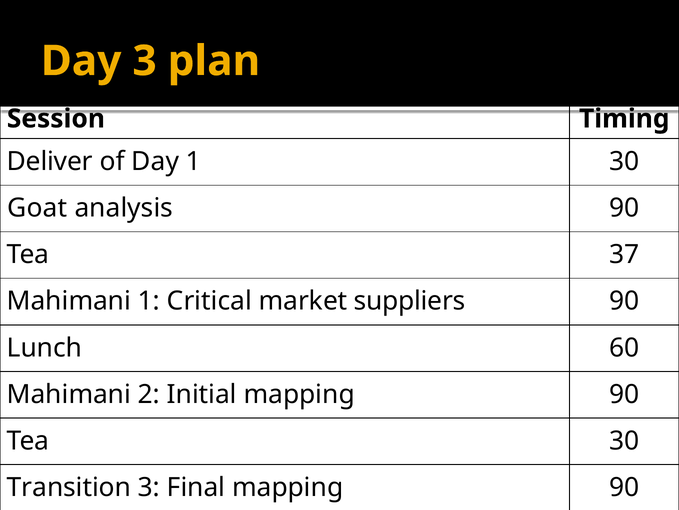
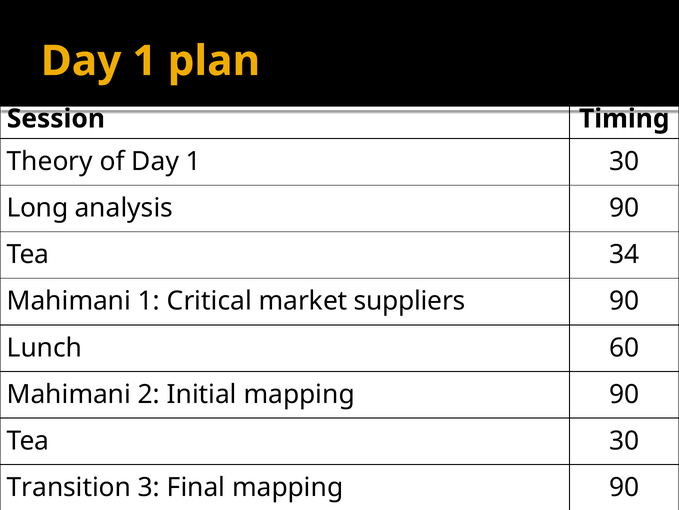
3: 3 -> 1 (145, 61)
Deliver: Deliver -> Theory (50, 161)
Goat: Goat -> Long (37, 208)
37: 37 -> 34 (624, 254)
